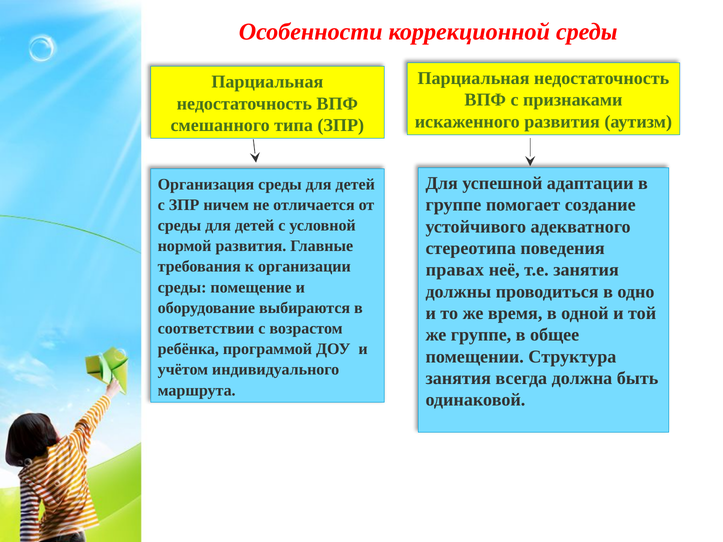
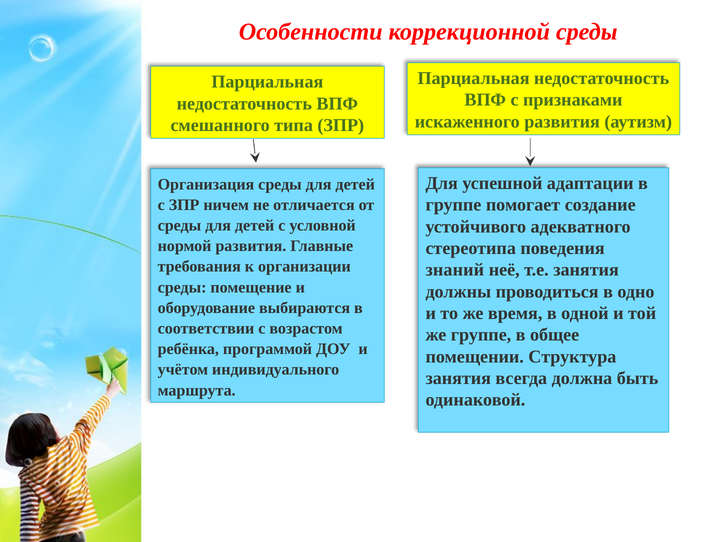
правах: правах -> знаний (455, 270)
